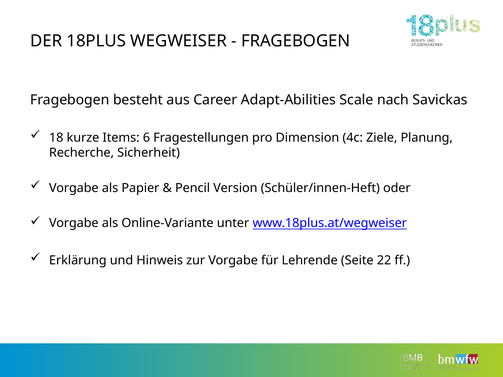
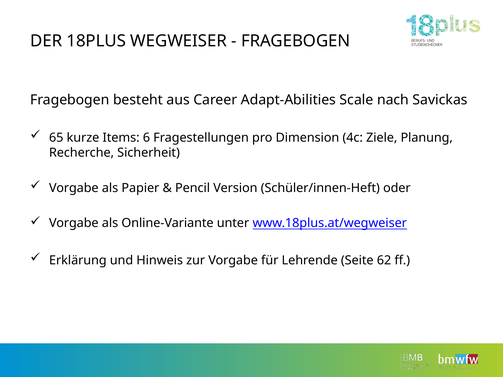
18: 18 -> 65 (56, 138)
22: 22 -> 62 (384, 261)
